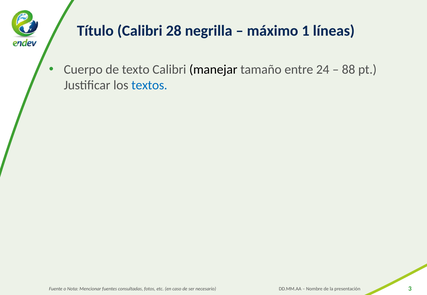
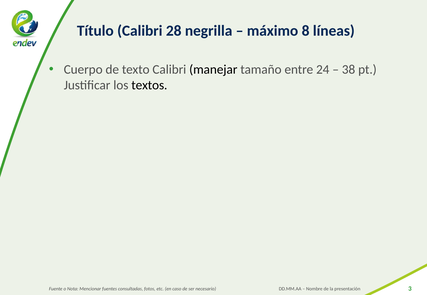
1: 1 -> 8 (306, 31)
88: 88 -> 38 (349, 70)
textos colour: blue -> black (149, 85)
